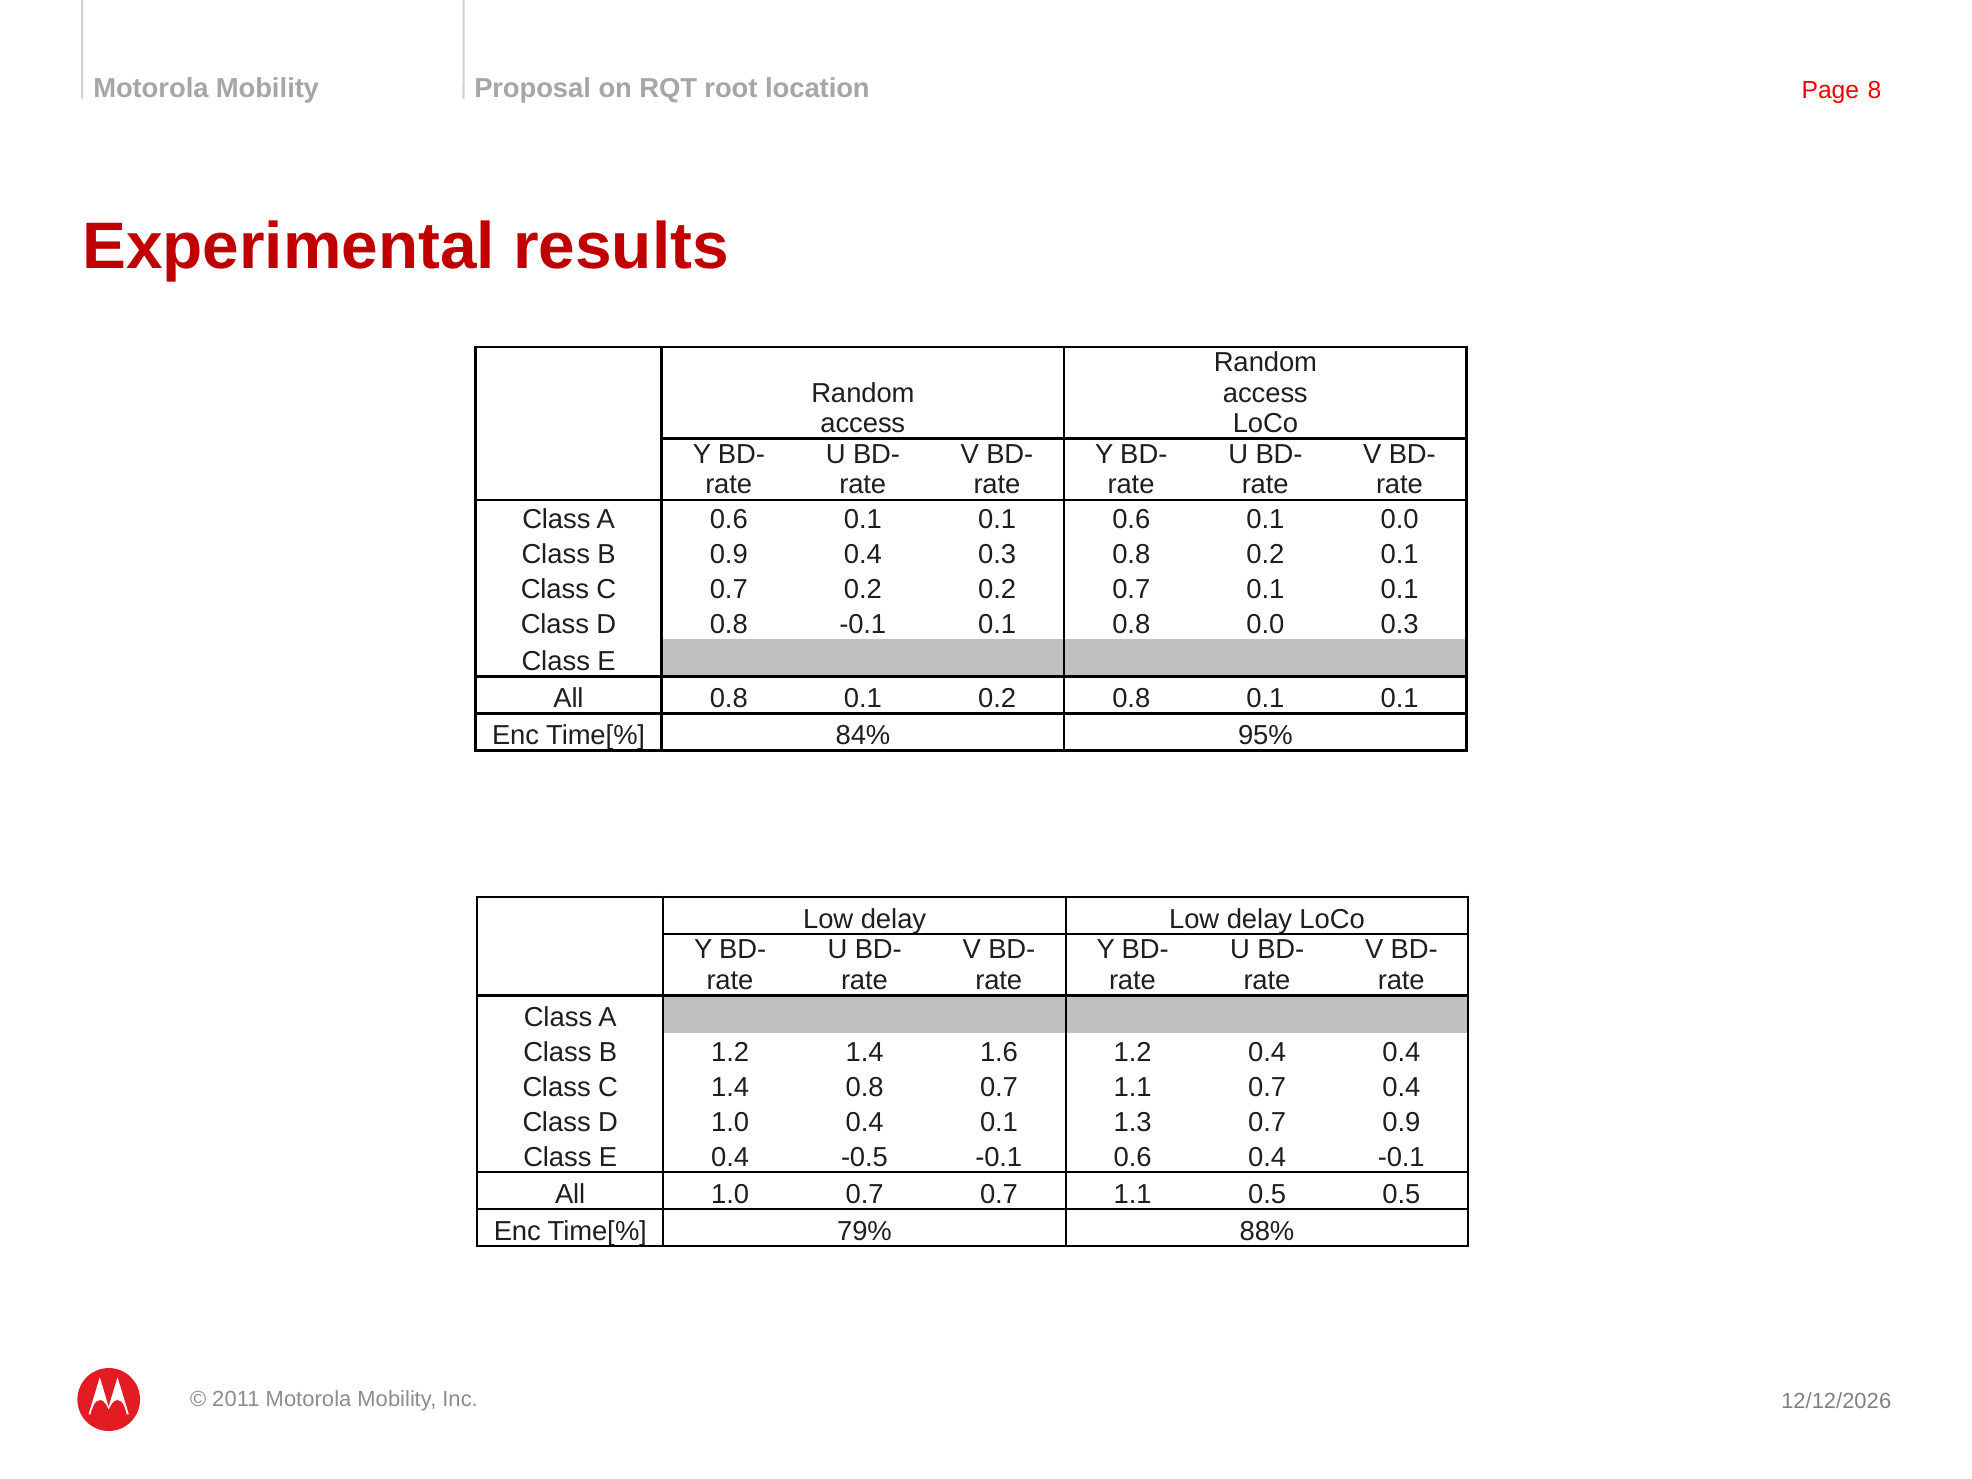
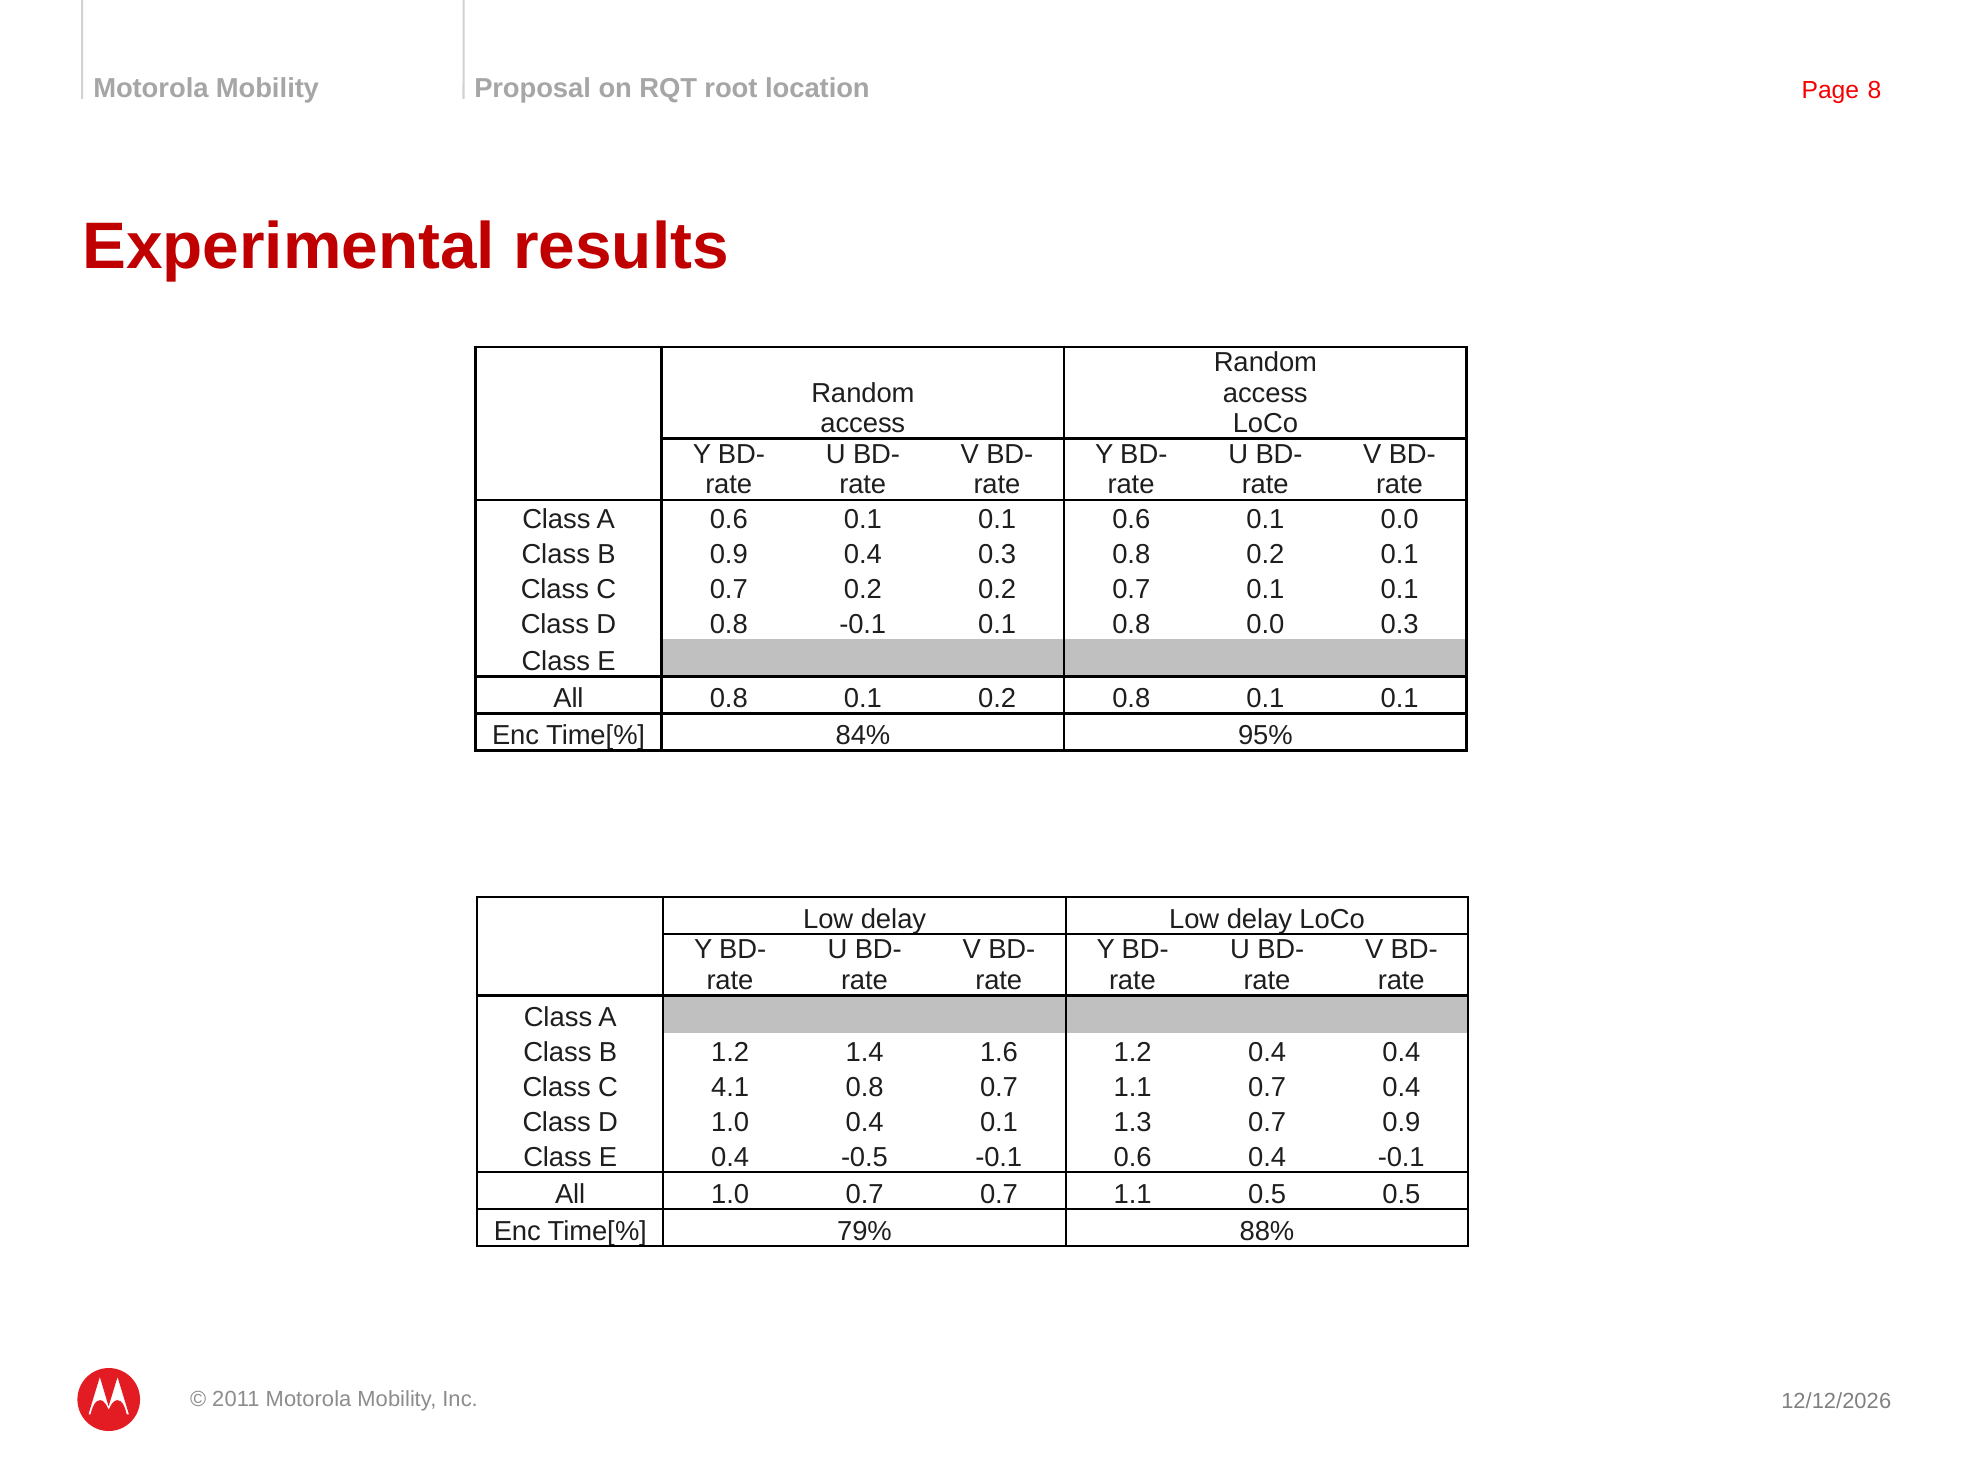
C 1.4: 1.4 -> 4.1 (730, 1087)
